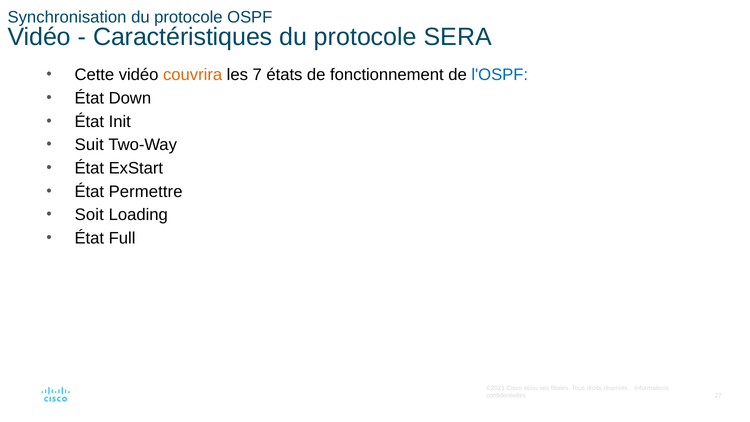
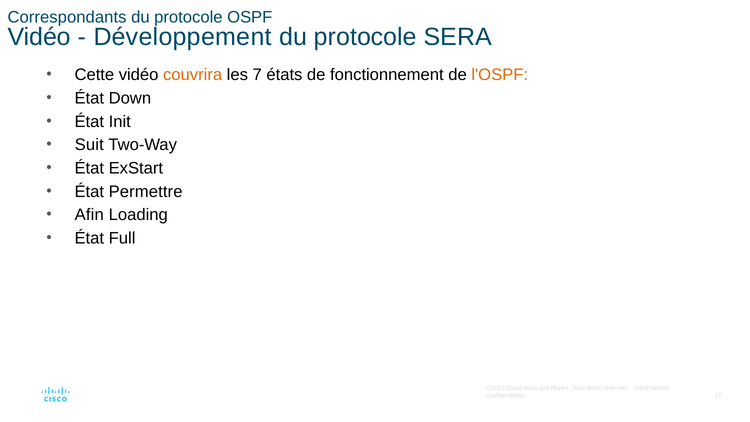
Synchronisation: Synchronisation -> Correspondants (67, 17)
Caractéristiques: Caractéristiques -> Développement (183, 37)
l'OSPF colour: blue -> orange (500, 75)
Soit: Soit -> Afin (89, 215)
